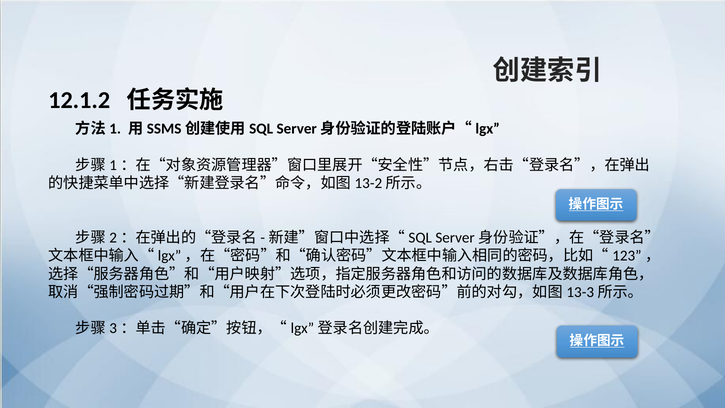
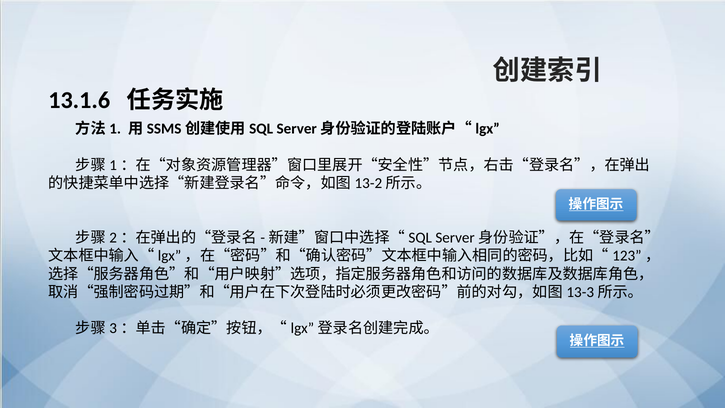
12.1.2: 12.1.2 -> 13.1.6 (79, 100)
